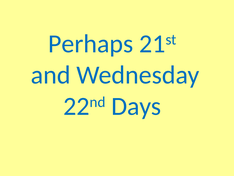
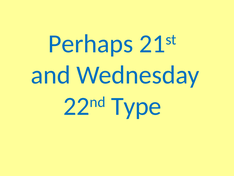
Days: Days -> Type (136, 106)
